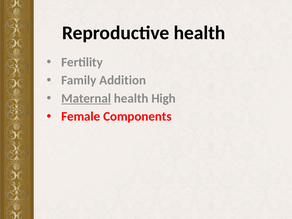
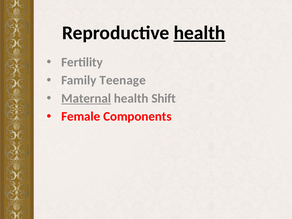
health underline: none -> present (200, 33)
Addition: Addition -> Teenage (123, 80)
High: High -> Shift (164, 98)
